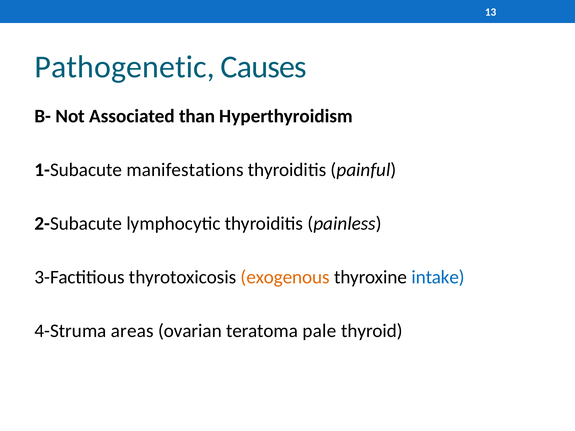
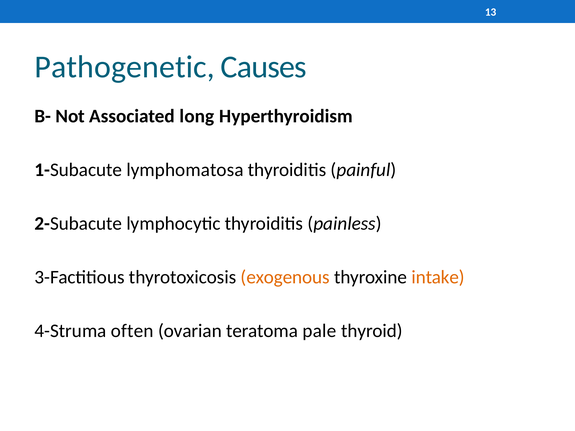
than: than -> long (197, 116)
manifestations: manifestations -> lymphomatosa (185, 170)
intake colour: blue -> orange (438, 277)
areas: areas -> often (132, 331)
